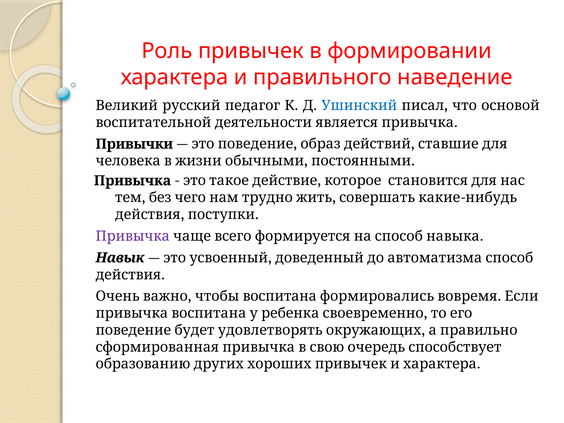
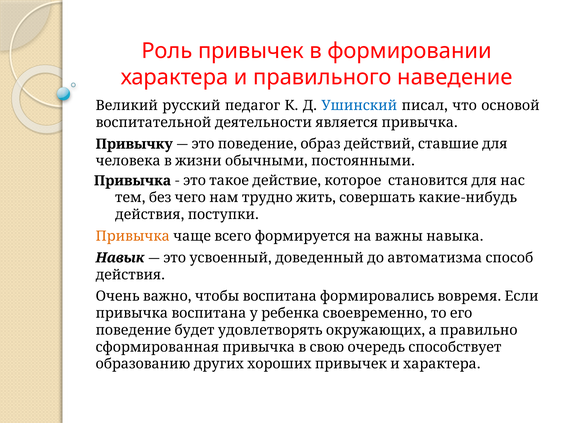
Привычки: Привычки -> Привычку (134, 144)
Привычка colour: purple -> orange (133, 236)
на способ: способ -> важны (399, 236)
